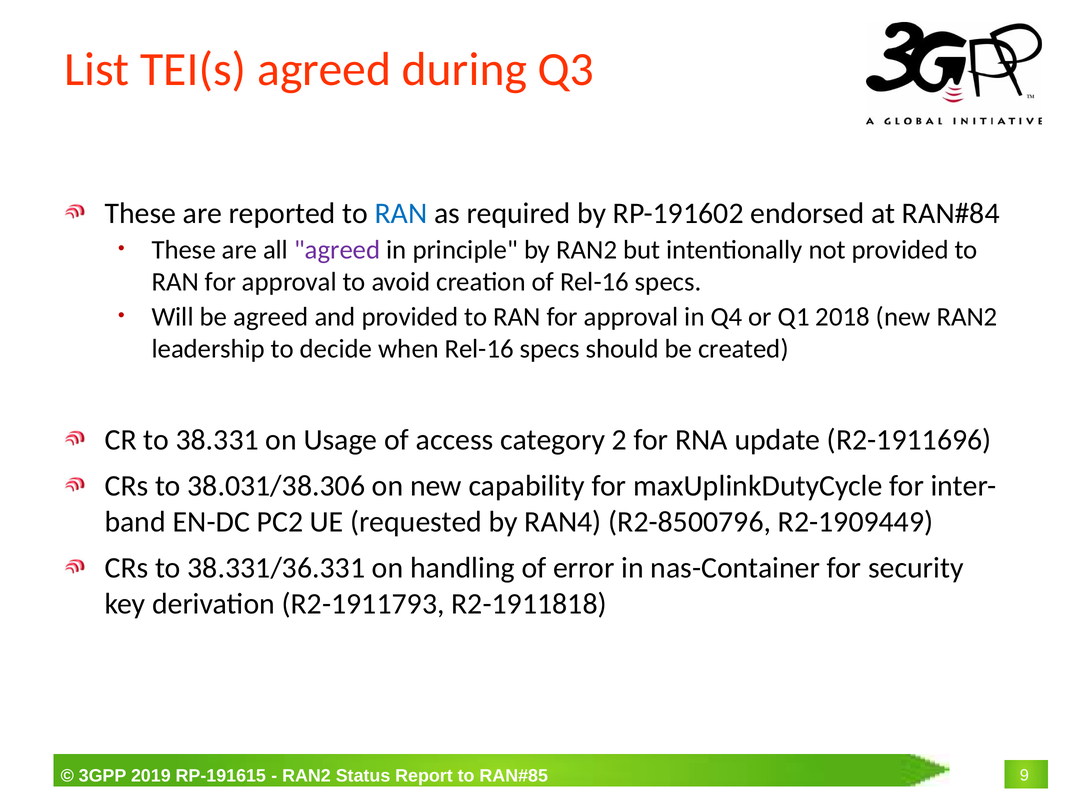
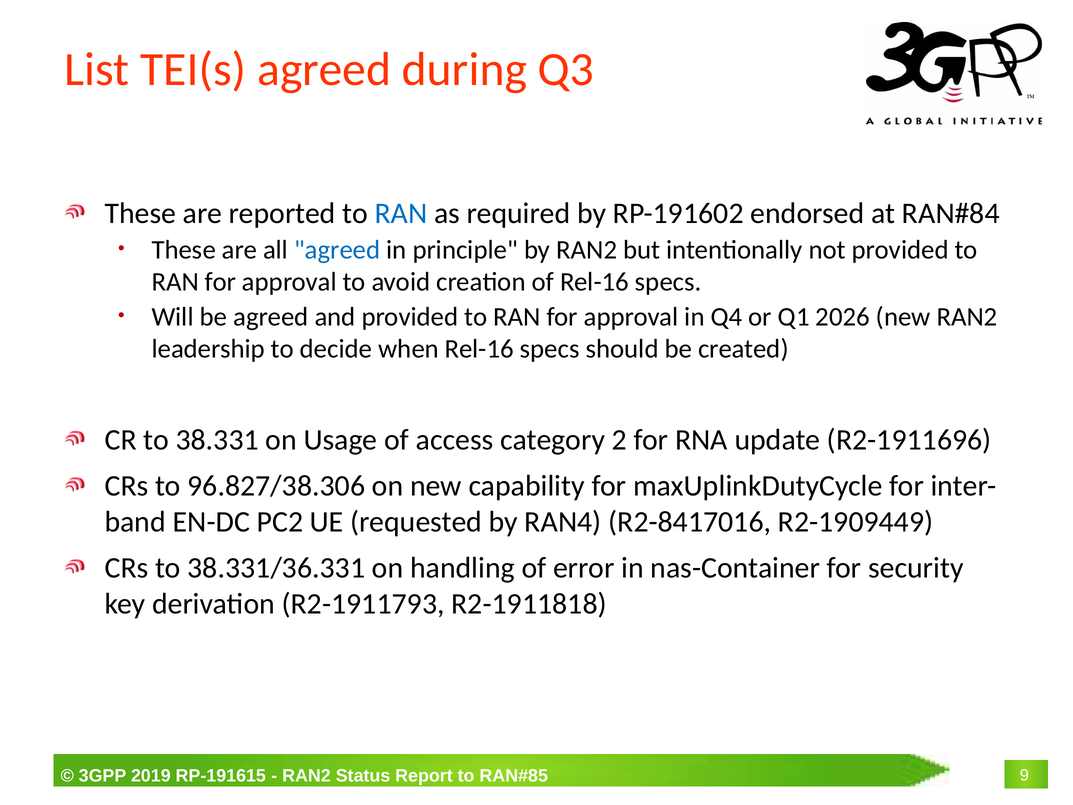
agreed colour: purple -> blue (337, 250)
2018: 2018 -> 2026 (843, 317)
38.031/38.306: 38.031/38.306 -> 96.827/38.306 (276, 486)
R2-8500796: R2-8500796 -> R2-8417016 (690, 522)
